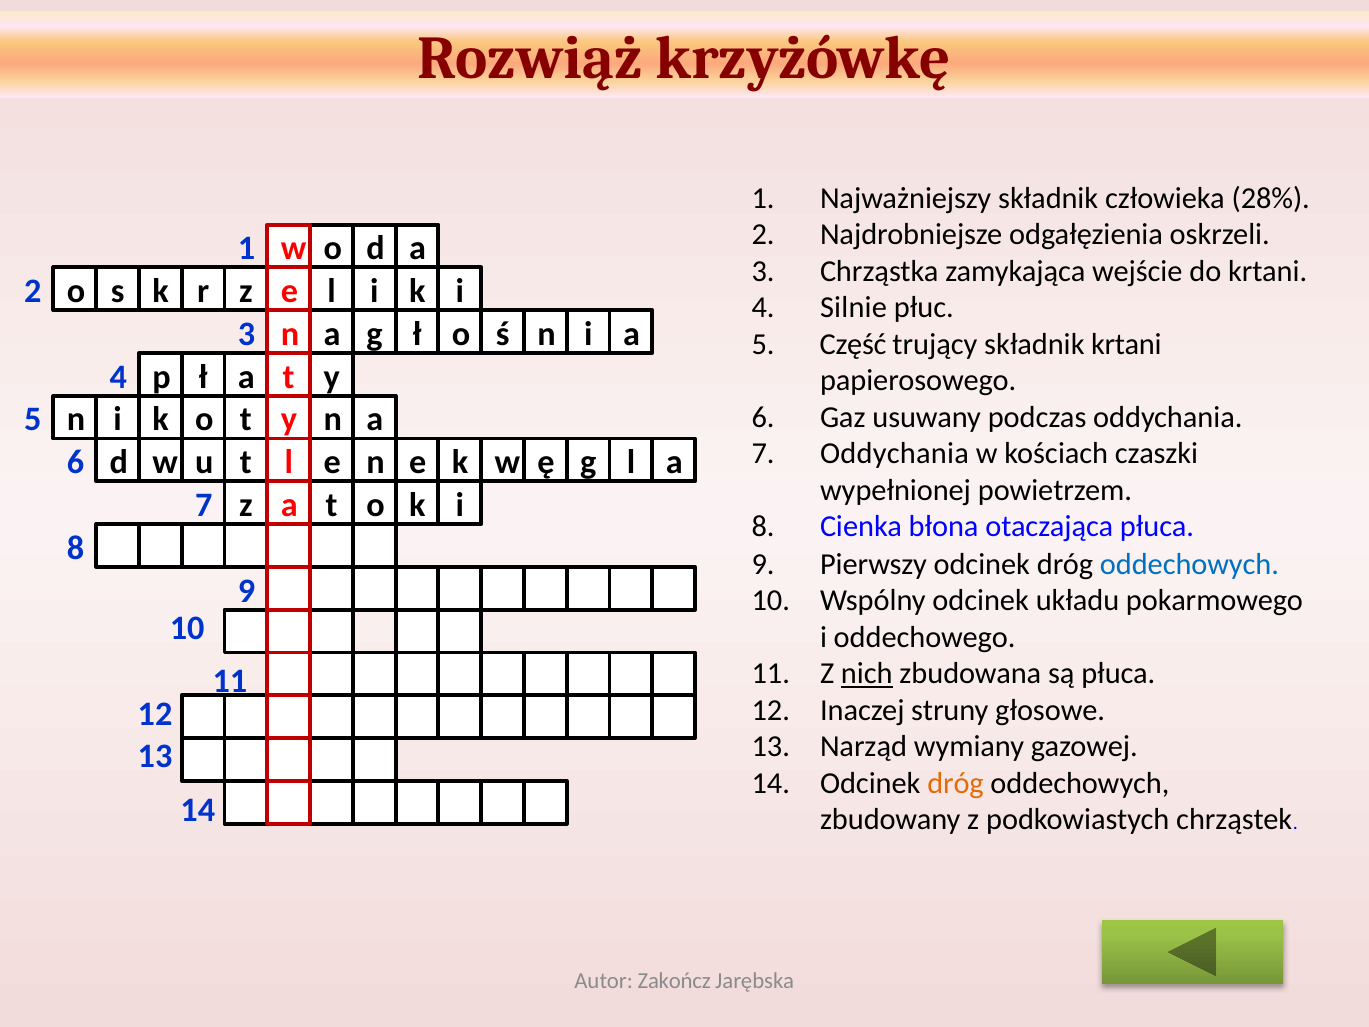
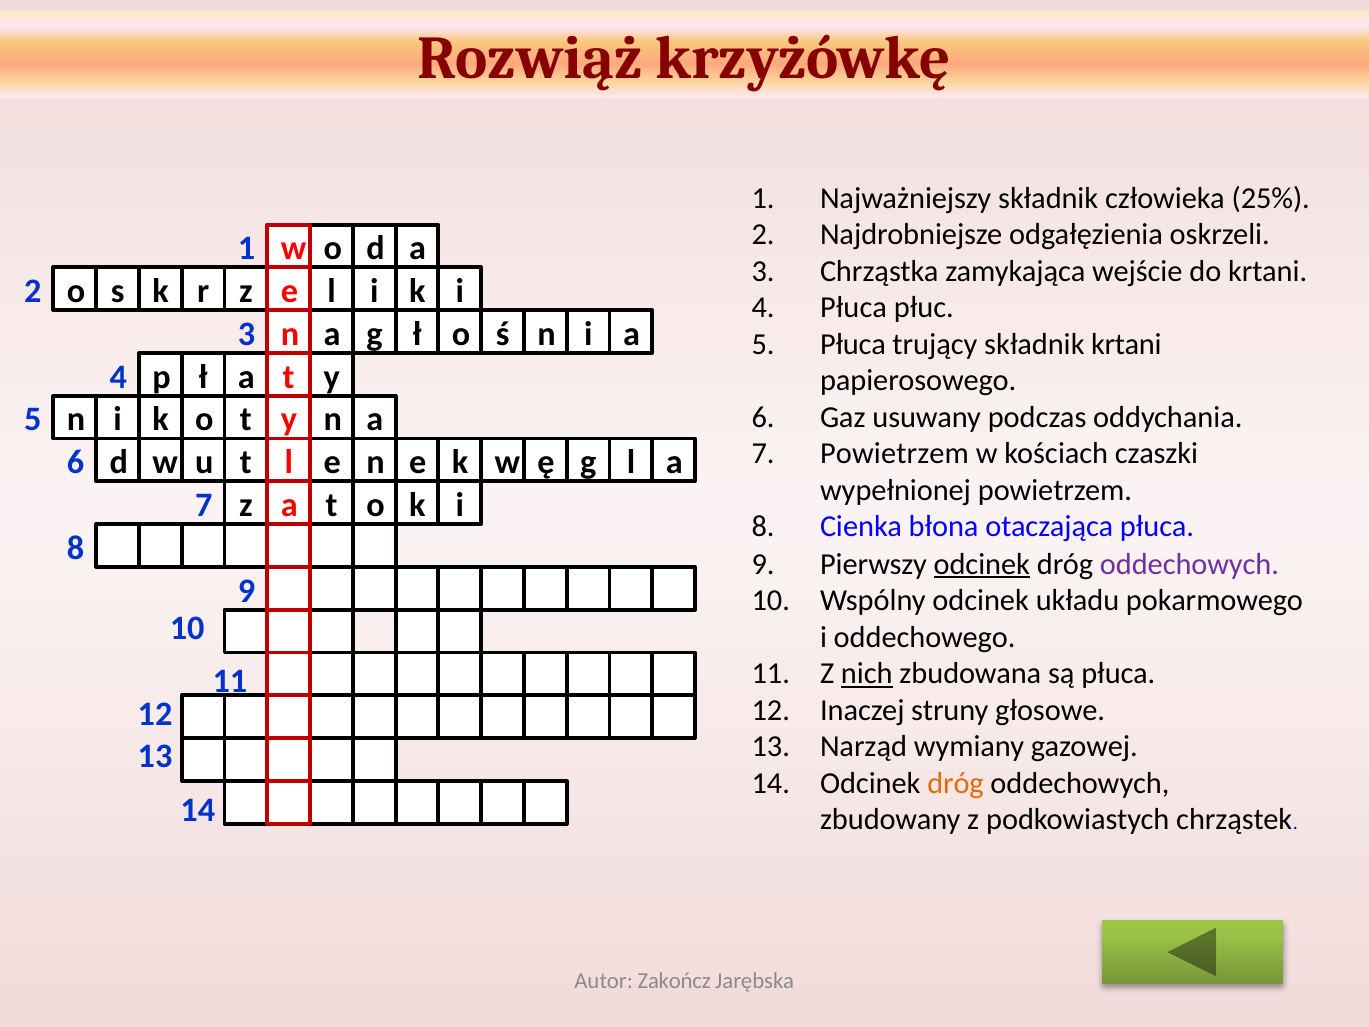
28%: 28% -> 25% (1271, 198)
4 Silnie: Silnie -> Płuca (854, 308)
5 Część: Część -> Płuca (853, 344)
7 Oddychania: Oddychania -> Powietrzem (895, 454)
odcinek underline: none -> present (982, 564)
oddechowych colour: blue -> purple (1189, 564)
